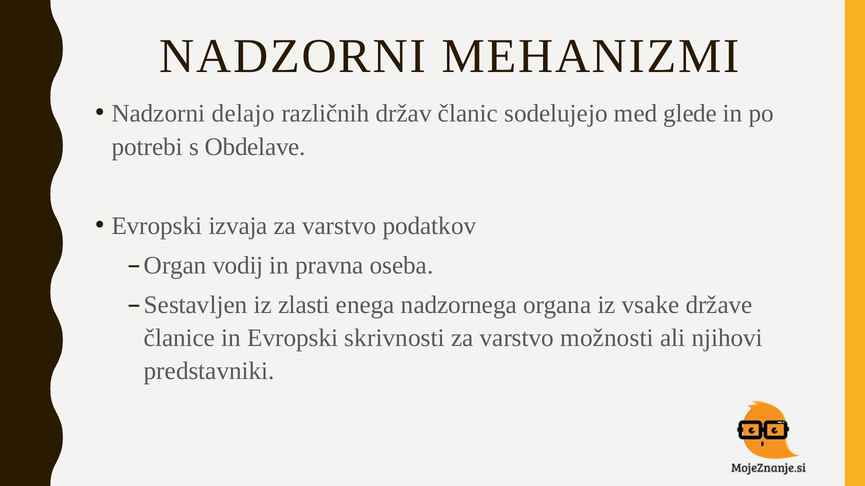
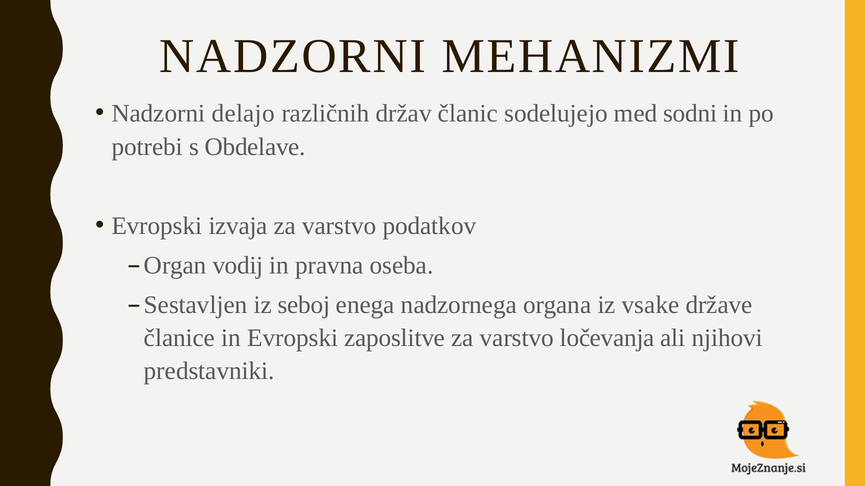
glede: glede -> sodni (690, 114)
zlasti: zlasti -> seboj (304, 305)
skrivnosti: skrivnosti -> zaposlitve (395, 338)
možnosti: možnosti -> ločevanja (607, 338)
